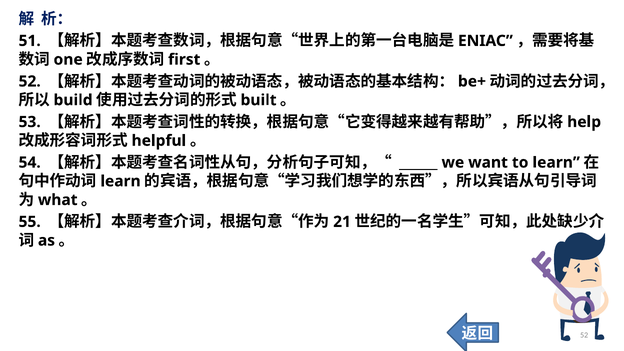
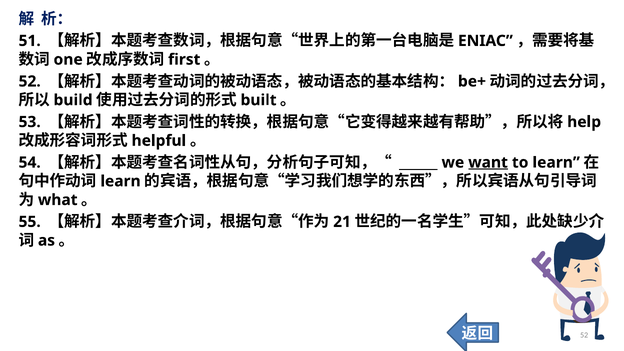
want underline: none -> present (488, 162)
